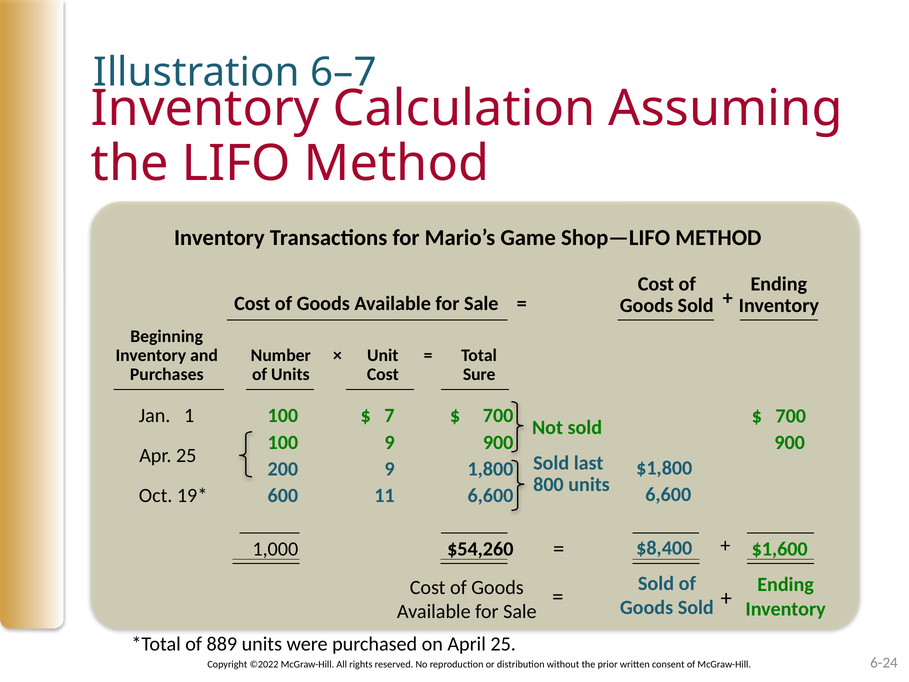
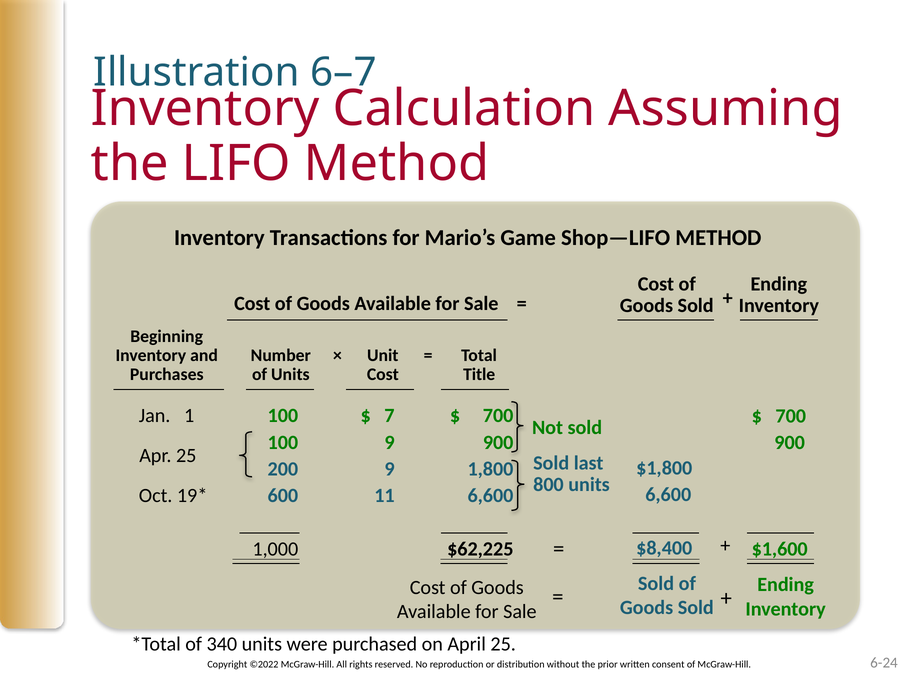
Sure: Sure -> Title (479, 374)
$54,260: $54,260 -> $62,225 (480, 549)
889: 889 -> 340 (222, 644)
